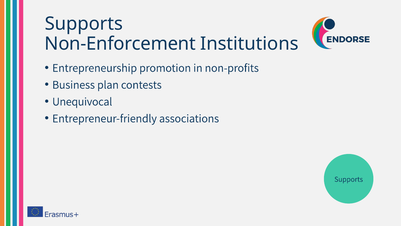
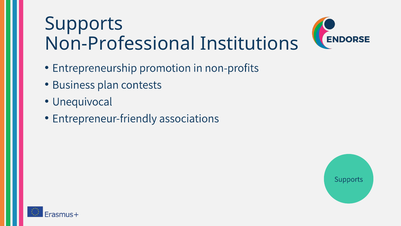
Non-Enforcement: Non-Enforcement -> Non-Professional (120, 44)
